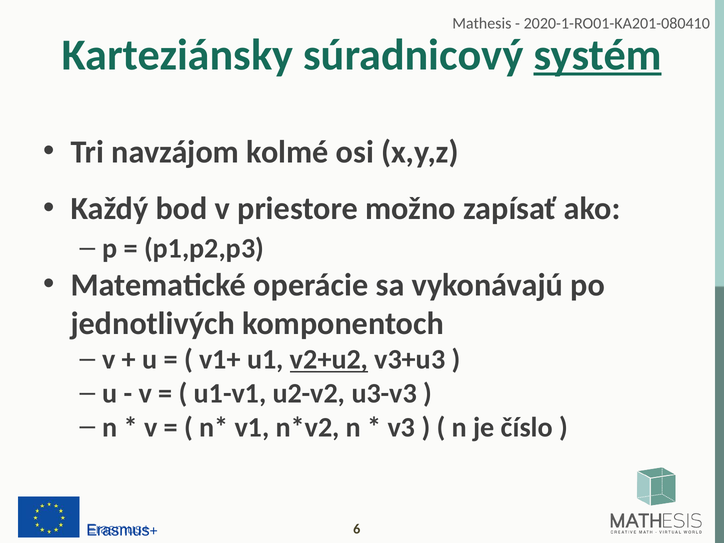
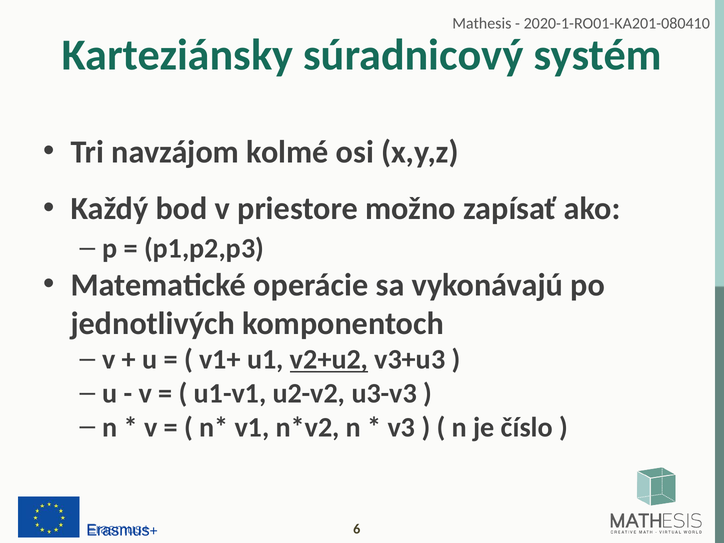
systém underline: present -> none (598, 55)
